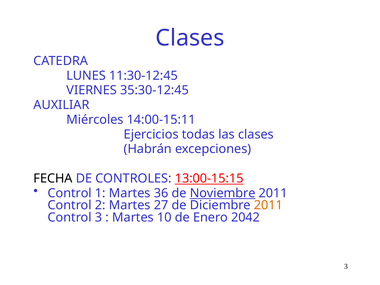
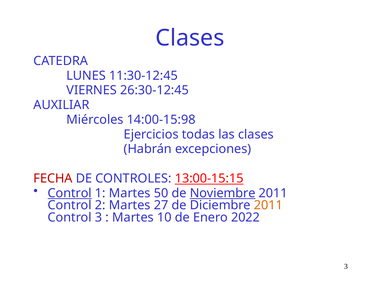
35:30-12:45: 35:30-12:45 -> 26:30-12:45 (154, 90)
14:00-15:11: 14:00-15:11 -> 14:00-15:98 (161, 120)
FECHA colour: black -> red (53, 178)
Control underline: none -> present (70, 193)
36: 36 -> 50 (161, 193)
2042: 2042 -> 2022 (246, 217)
